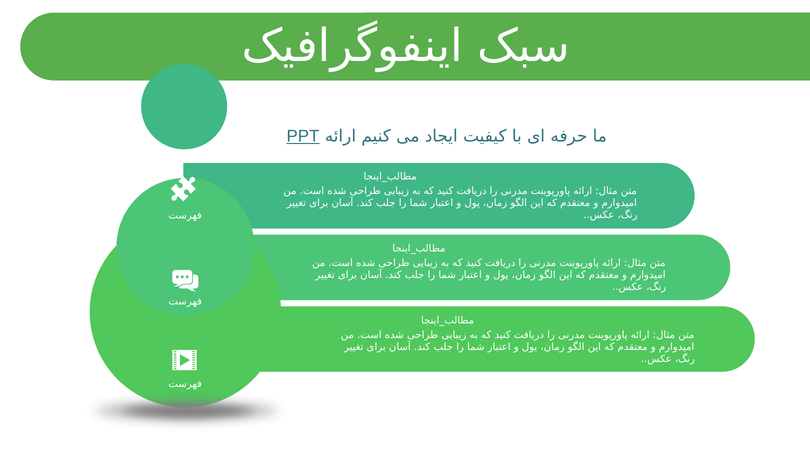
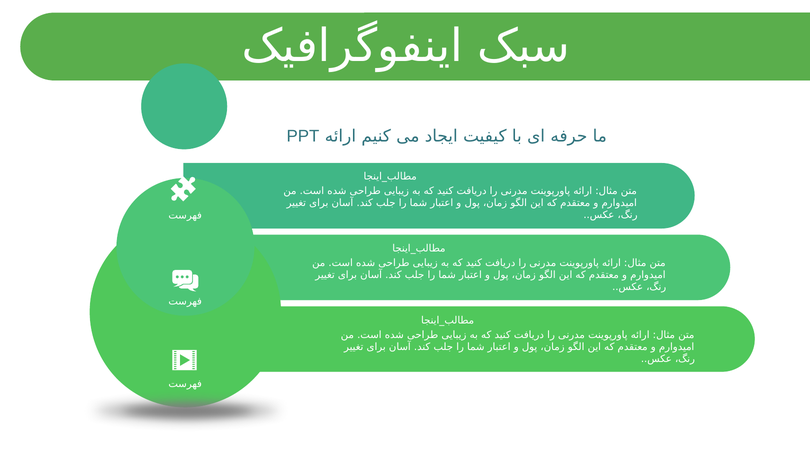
PPT underline: present -> none (303, 136)
